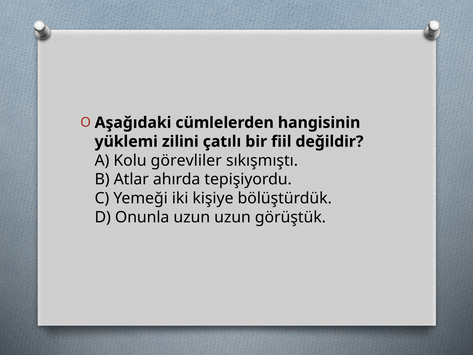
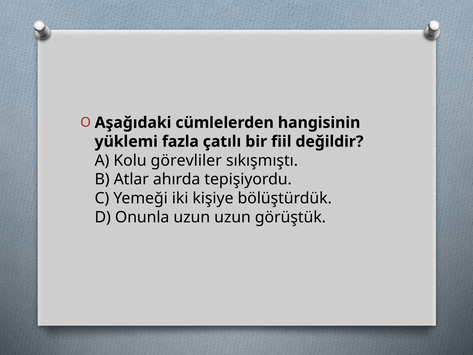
zilini: zilini -> fazla (180, 141)
